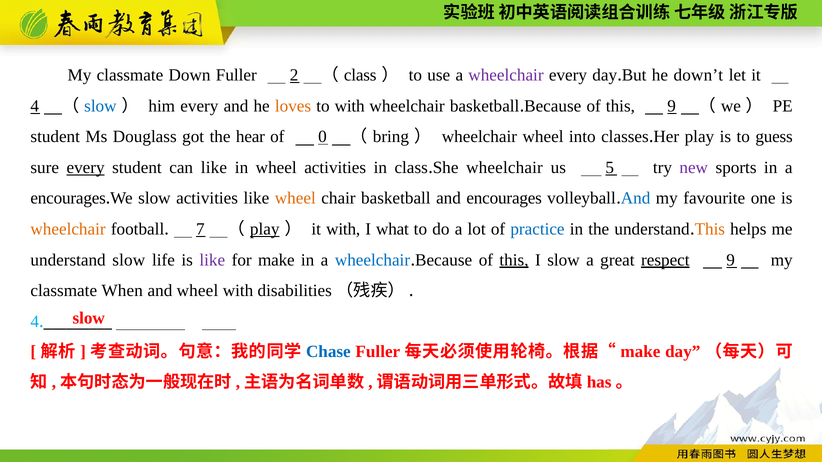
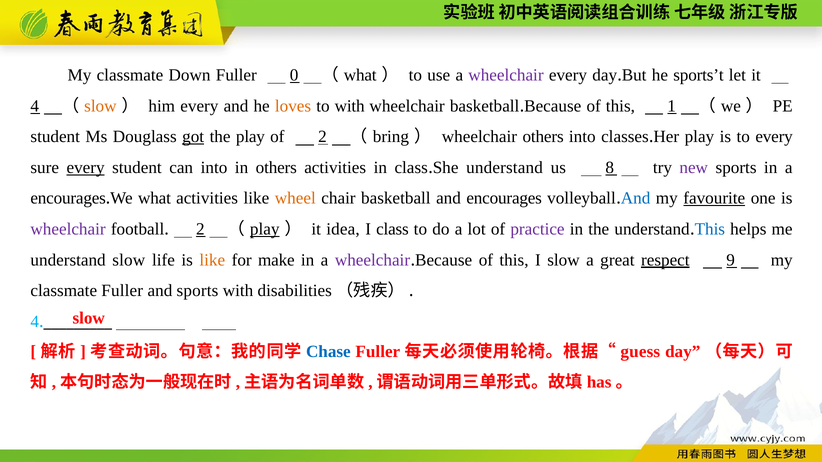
2: 2 -> 0 (294, 75)
class: class -> what (360, 75)
down’t: down’t -> sports’t (698, 75)
slow colour: blue -> orange (100, 106)
this 9: 9 -> 1 (672, 106)
got underline: none -> present (193, 137)
the hear: hear -> play (250, 137)
of 0: 0 -> 2 (322, 137)
wheelchair wheel: wheel -> others (543, 137)
to guess: guess -> every (774, 137)
can like: like -> into (214, 168)
in wheel: wheel -> others (276, 168)
wheelchair: wheelchair -> understand (505, 168)
5: 5 -> 8 (610, 168)
slow: slow -> what (154, 198)
favourite underline: none -> present (714, 198)
wheelchair colour: orange -> purple (68, 229)
7: 7 -> 2 (200, 229)
it with: with -> idea (343, 229)
I what: what -> class (392, 229)
practice colour: blue -> purple (537, 229)
This colour: orange -> blue (710, 229)
like colour: purple -> orange (212, 260)
wheelchair colour: blue -> purple (372, 260)
this underline: present -> none (514, 260)
classmate When: When -> Fuller (122, 291)
and wheel: wheel -> sports (197, 291)
make: make -> guess (640, 352)
